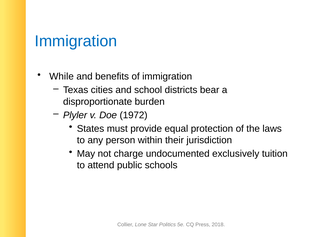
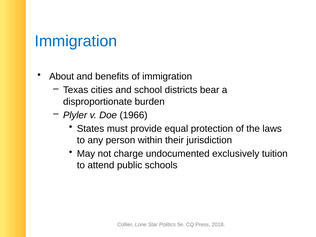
While: While -> About (62, 77)
1972: 1972 -> 1966 (134, 115)
